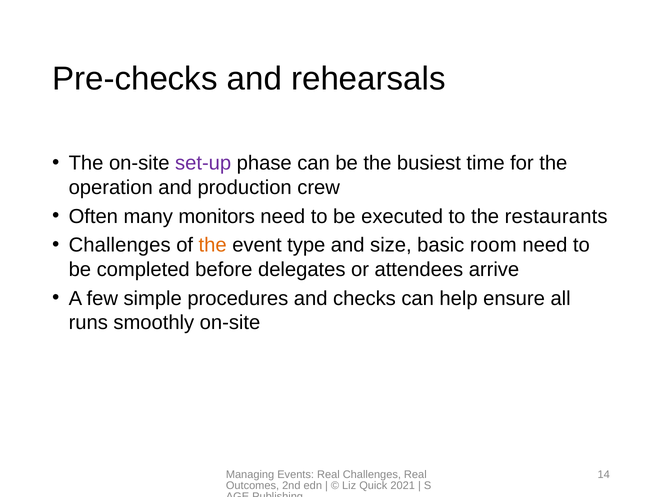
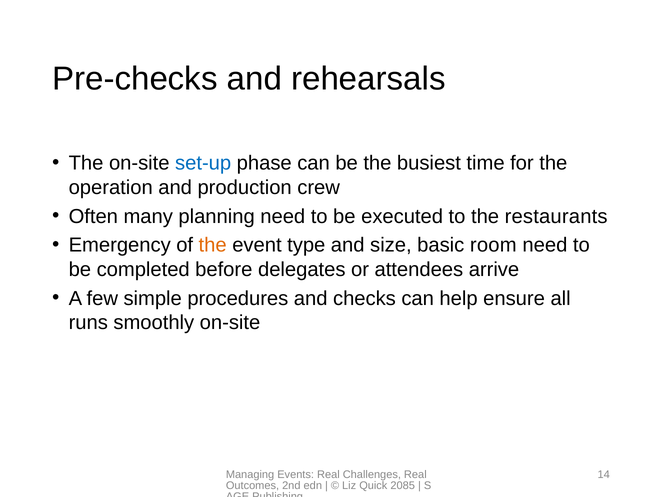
set-up colour: purple -> blue (203, 163)
monitors: monitors -> planning (217, 216)
Challenges: Challenges -> Emergency (120, 245)
2021: 2021 -> 2085 (403, 485)
